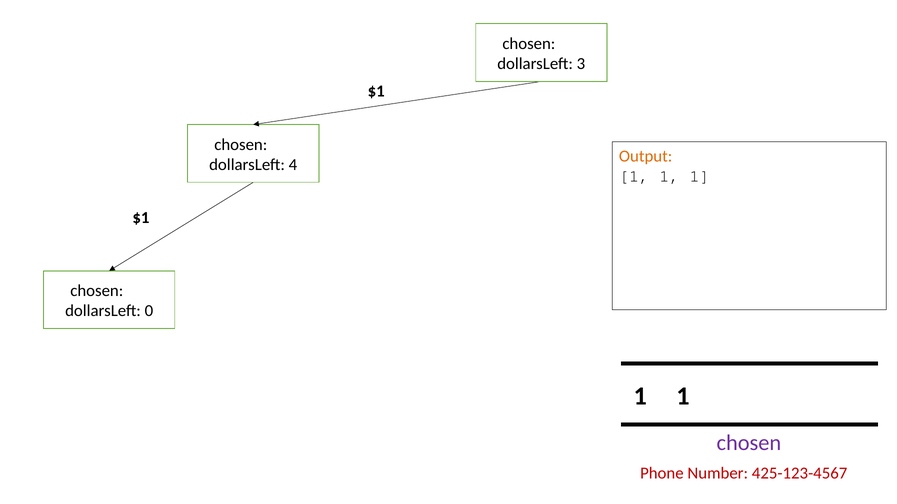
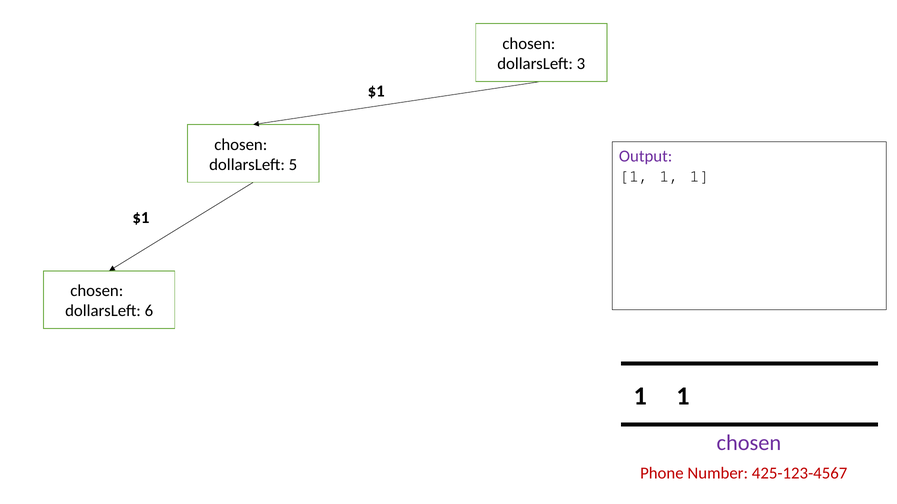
Output colour: orange -> purple (646, 156)
4: 4 -> 5 (293, 165)
0: 0 -> 6 (149, 311)
